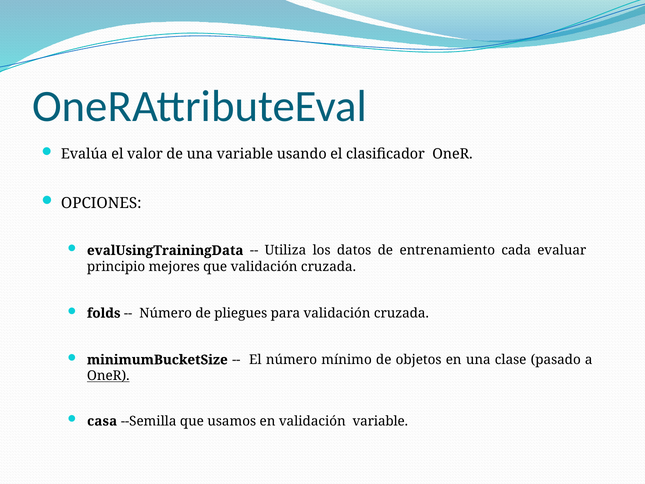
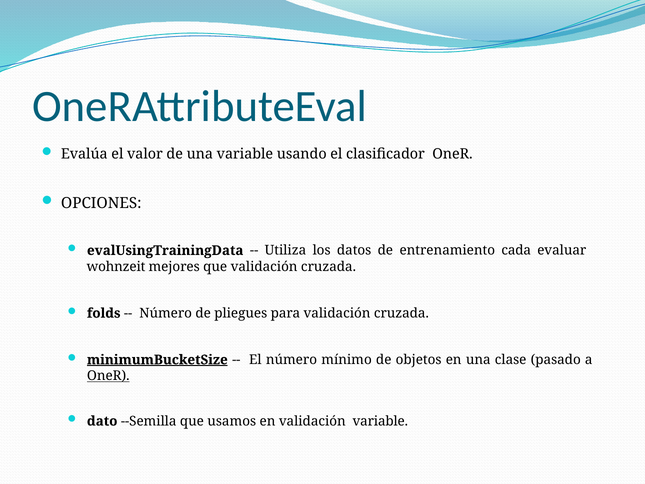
principio: principio -> wohnzeit (116, 267)
minimumBucketSize underline: none -> present (157, 360)
casa: casa -> dato (102, 421)
